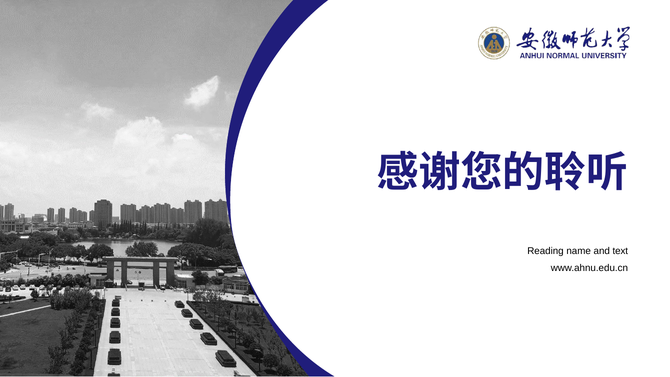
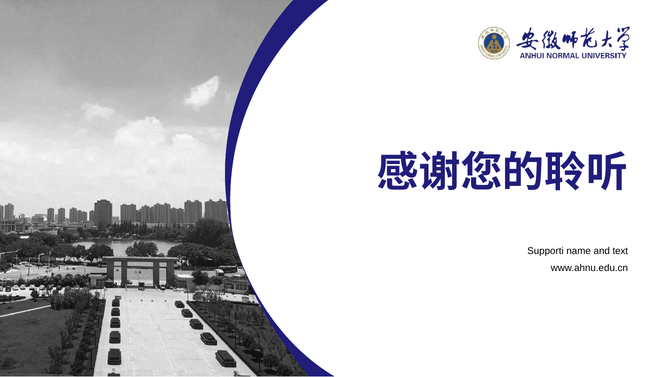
Reading: Reading -> Supporti (545, 251)
